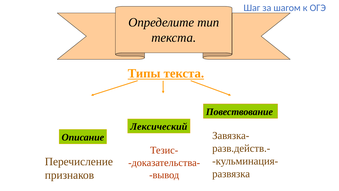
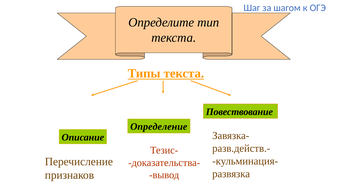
Лексический: Лексический -> Определение (159, 127)
